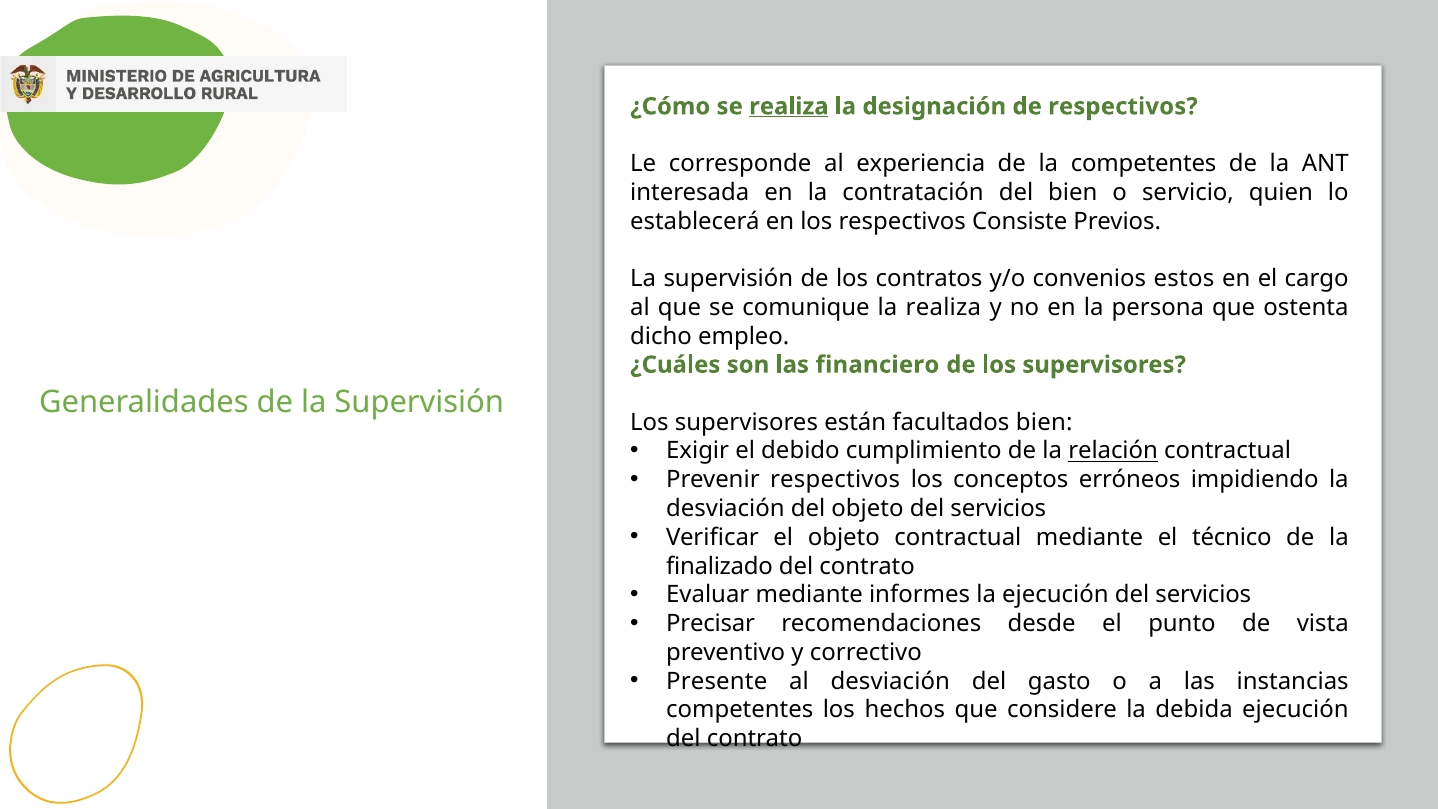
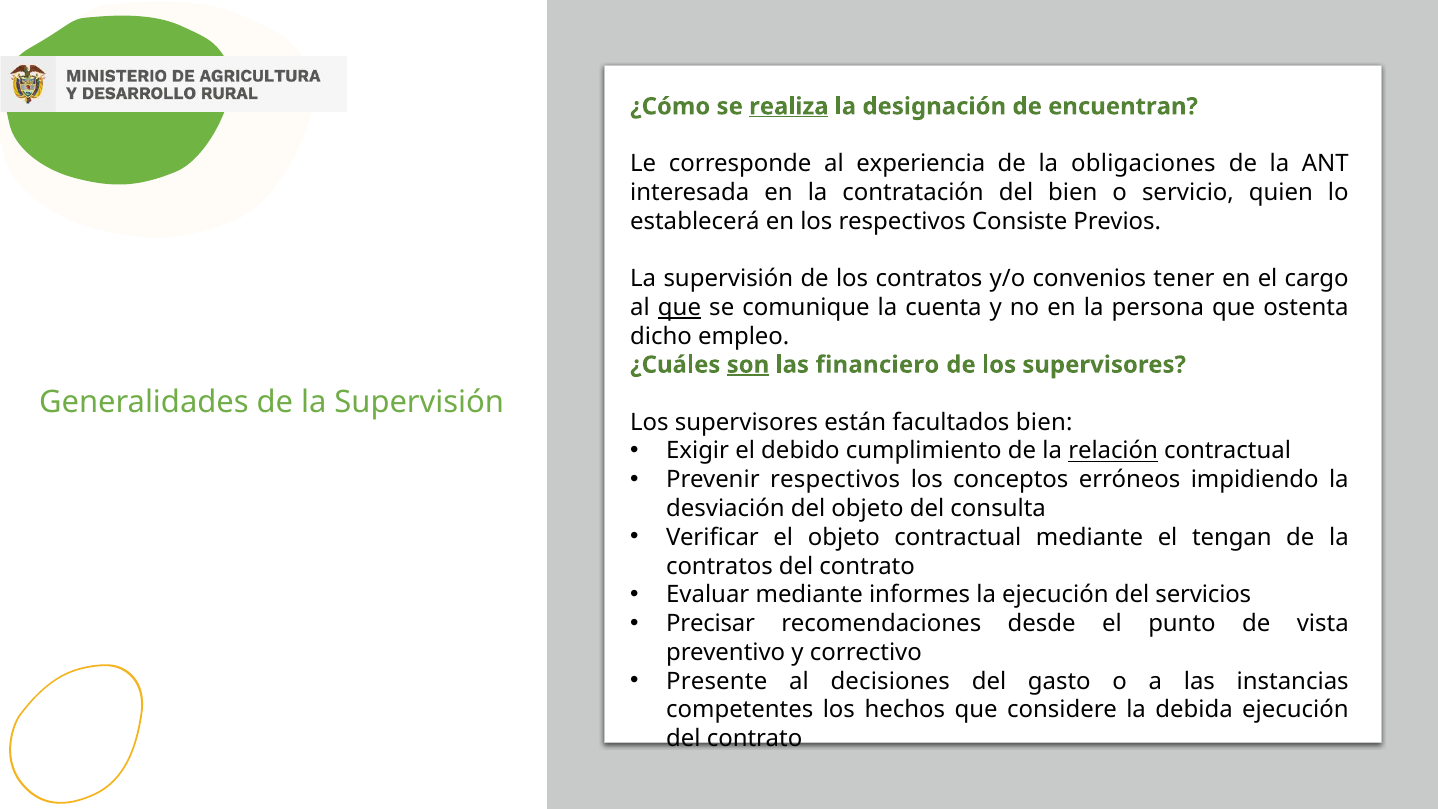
de respectivos: respectivos -> encuentran (1123, 106)
la competentes: competentes -> obligaciones (1143, 164)
estos: estos -> tener (1184, 279)
que underline: none -> present (679, 308)
la realiza: realiza -> cuenta (944, 308)
son underline: none -> present (748, 365)
objeto del servicios: servicios -> consulta (998, 509)
técnico: técnico -> tengan (1232, 537)
finalizado: finalizado -> contratos (719, 566)
al desviación: desviación -> decisiones (890, 681)
